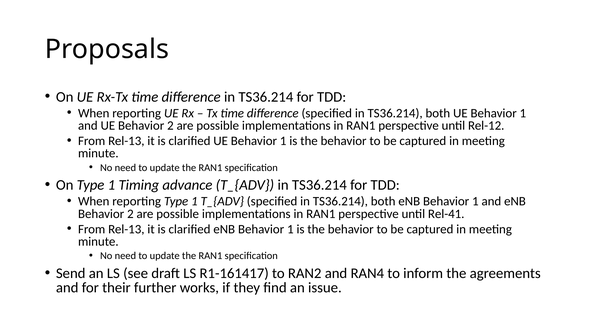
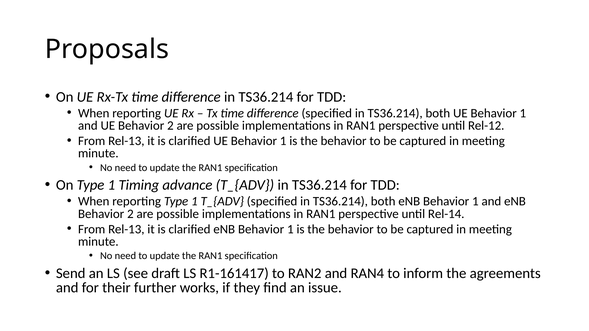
Rel-41: Rel-41 -> Rel-14 (446, 214)
